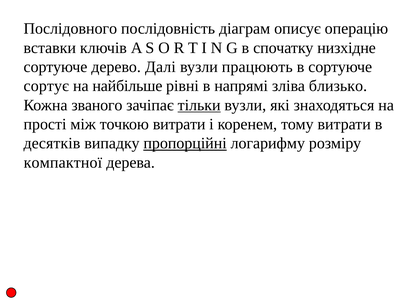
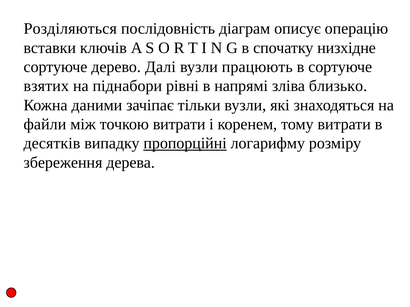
Послідовного: Послідовного -> Розділяються (70, 29)
сортує: сортує -> взятих (46, 86)
найбільше: найбільше -> піднабори (127, 86)
званого: званого -> даними (97, 105)
тільки underline: present -> none (199, 105)
прості: прості -> файли (45, 124)
компактної: компактної -> збереження (63, 163)
